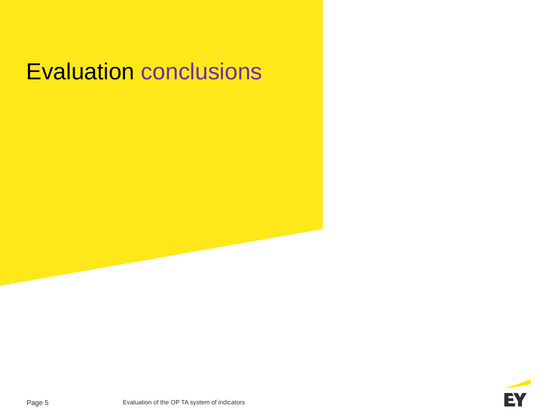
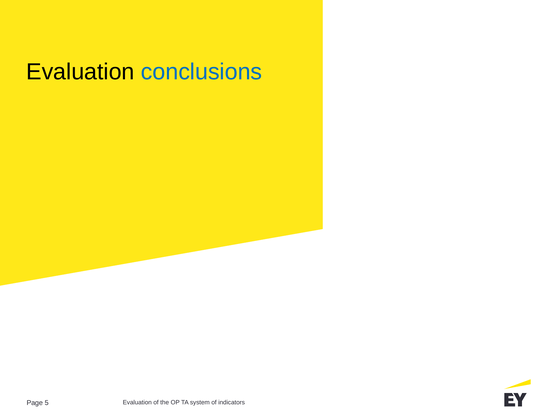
conclusions colour: purple -> blue (202, 72)
